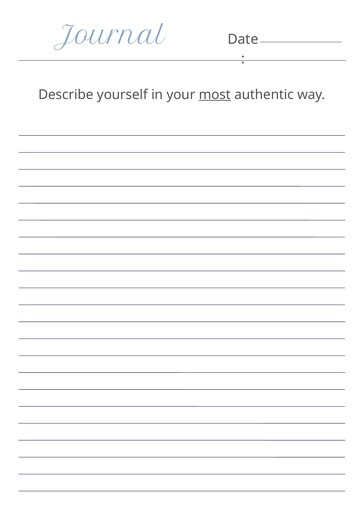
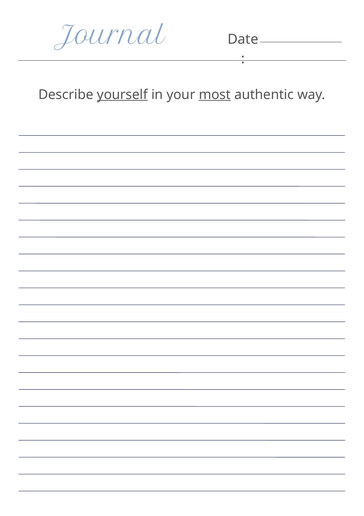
yourself underline: none -> present (122, 94)
